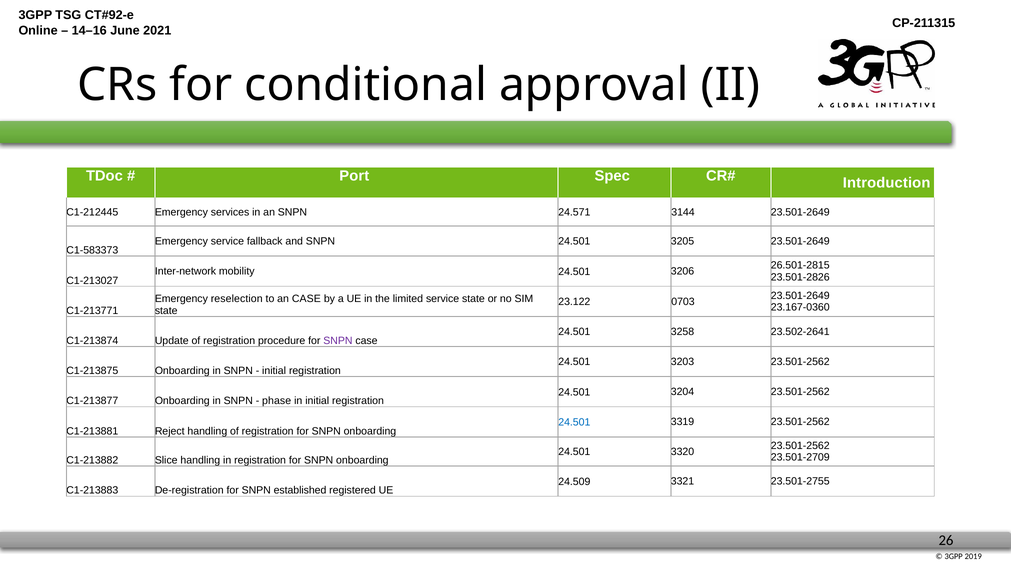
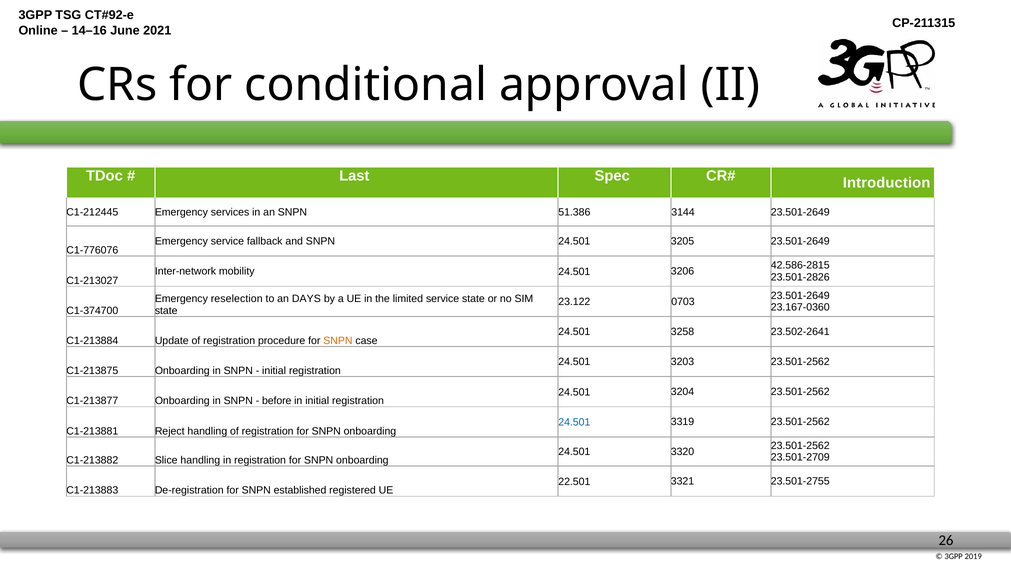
Port: Port -> Last (354, 176)
24.571: 24.571 -> 51.386 (574, 212)
C1-583373: C1-583373 -> C1-776076 (92, 250)
26.501-2815: 26.501-2815 -> 42.586-2815 (800, 265)
an CASE: CASE -> DAYS (306, 299)
C1-213771: C1-213771 -> C1-374700 (92, 310)
C1-213874: C1-213874 -> C1-213884 (92, 341)
SNPN colour: purple -> orange (338, 341)
phase: phase -> before (277, 401)
24.509: 24.509 -> 22.501 (574, 481)
